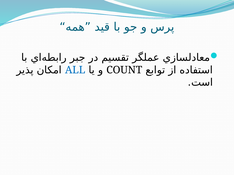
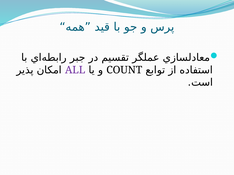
ALL colour: blue -> purple (75, 70)
